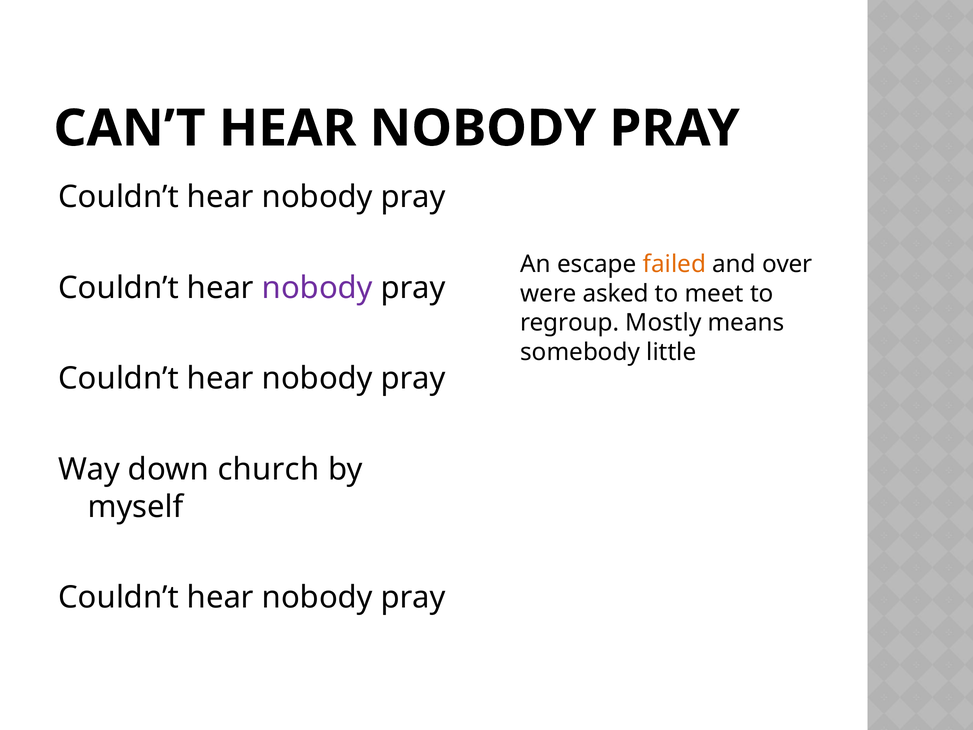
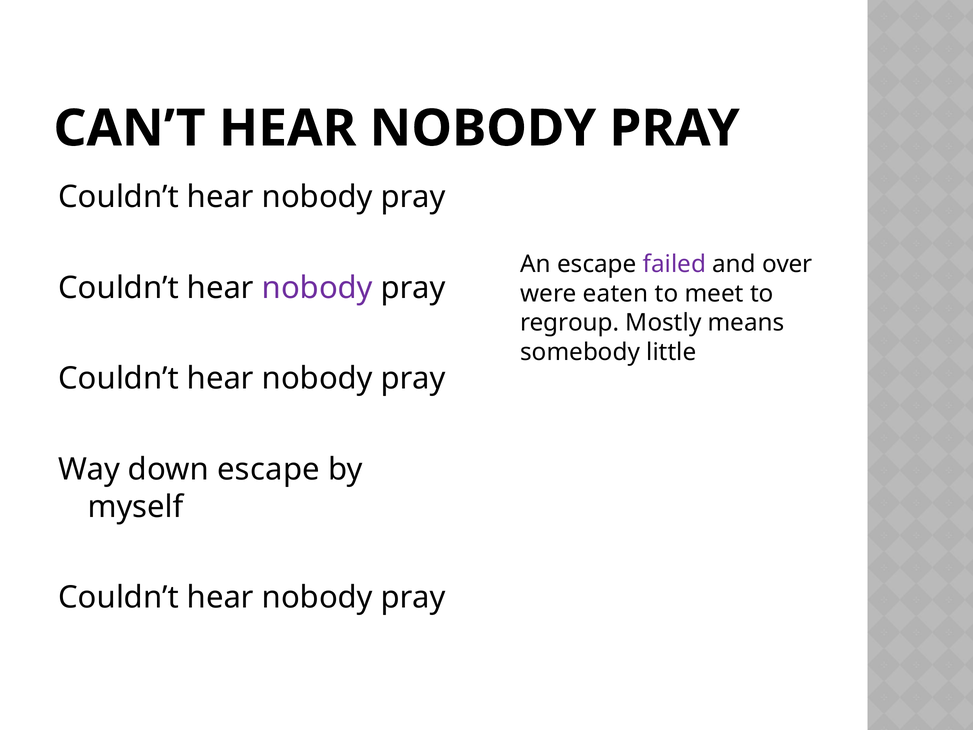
failed colour: orange -> purple (674, 264)
asked: asked -> eaten (616, 293)
down church: church -> escape (269, 469)
